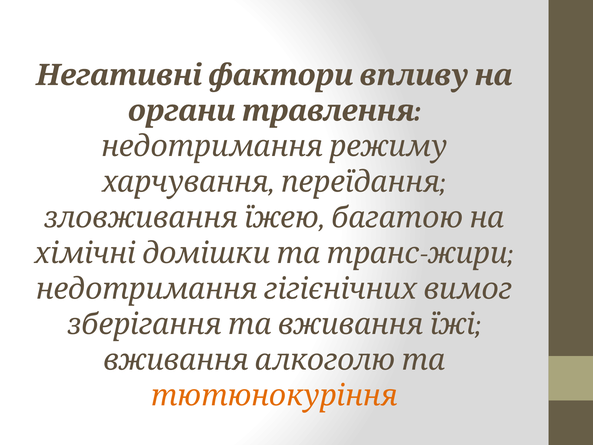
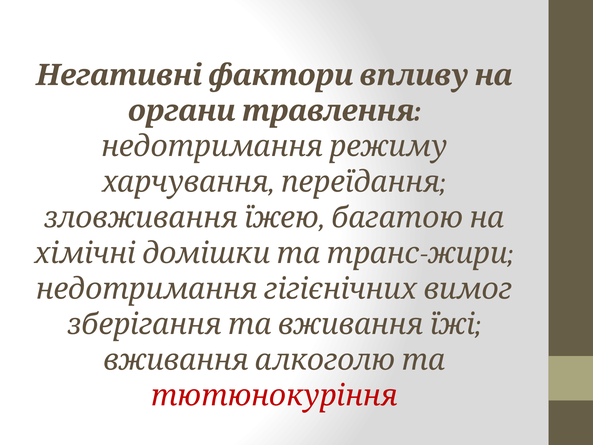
тютюнокуріння colour: orange -> red (274, 395)
